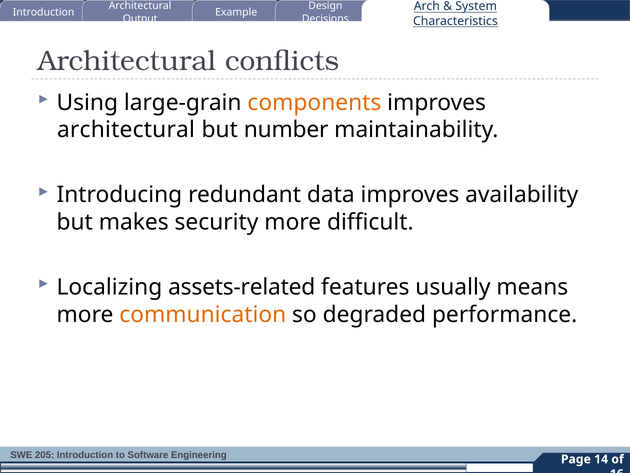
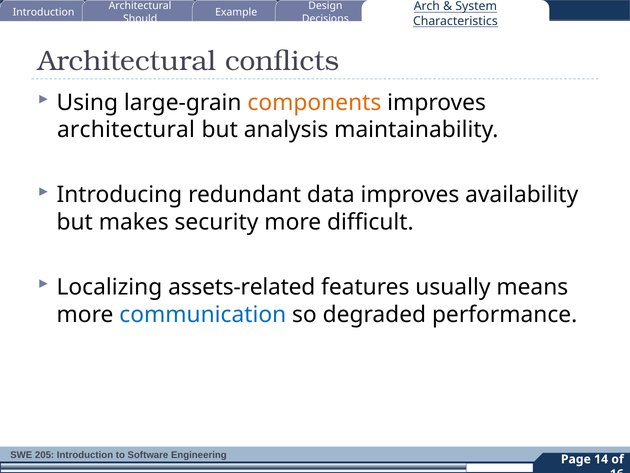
Output: Output -> Should (140, 19)
number: number -> analysis (286, 130)
communication colour: orange -> blue (203, 314)
